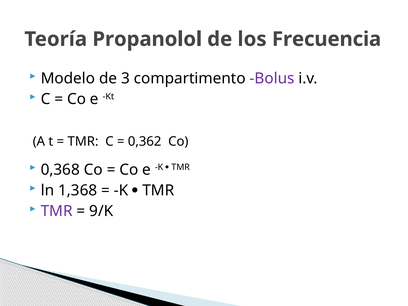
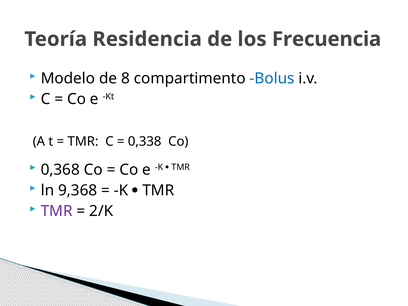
Propanolol: Propanolol -> Residencia (147, 39)
3: 3 -> 8 (125, 78)
Bolus colour: purple -> blue (272, 78)
0,362: 0,362 -> 0,338 (145, 142)
1,368: 1,368 -> 9,368 (78, 190)
9/K: 9/K -> 2/K (101, 211)
